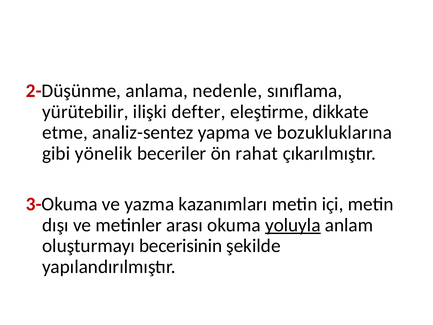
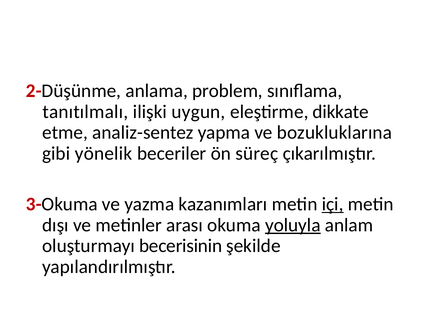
nedenle: nedenle -> problem (227, 91)
yürütebilir: yürütebilir -> tanıtılmalı (85, 112)
defter: defter -> uygun (199, 112)
rahat: rahat -> süreç (257, 153)
içi underline: none -> present (333, 204)
